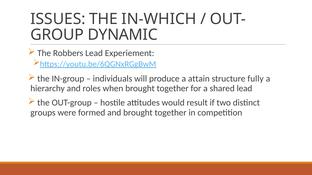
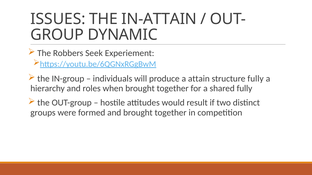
IN-WHICH: IN-WHICH -> IN-ATTAIN (159, 19)
Robbers Lead: Lead -> Seek (94, 53)
shared lead: lead -> fully (244, 89)
